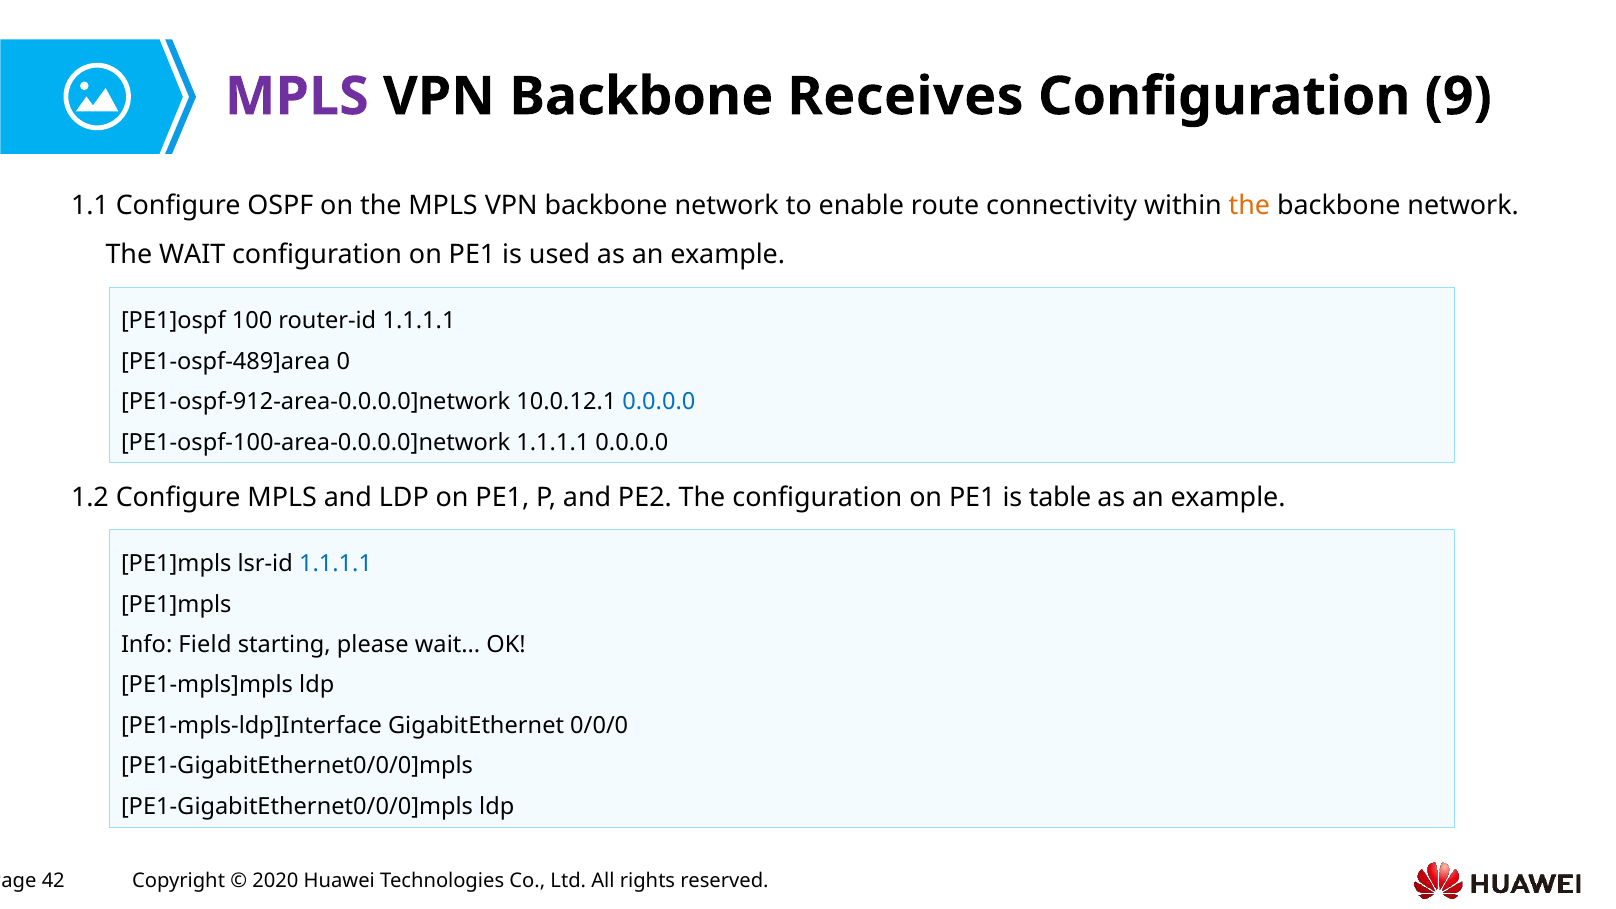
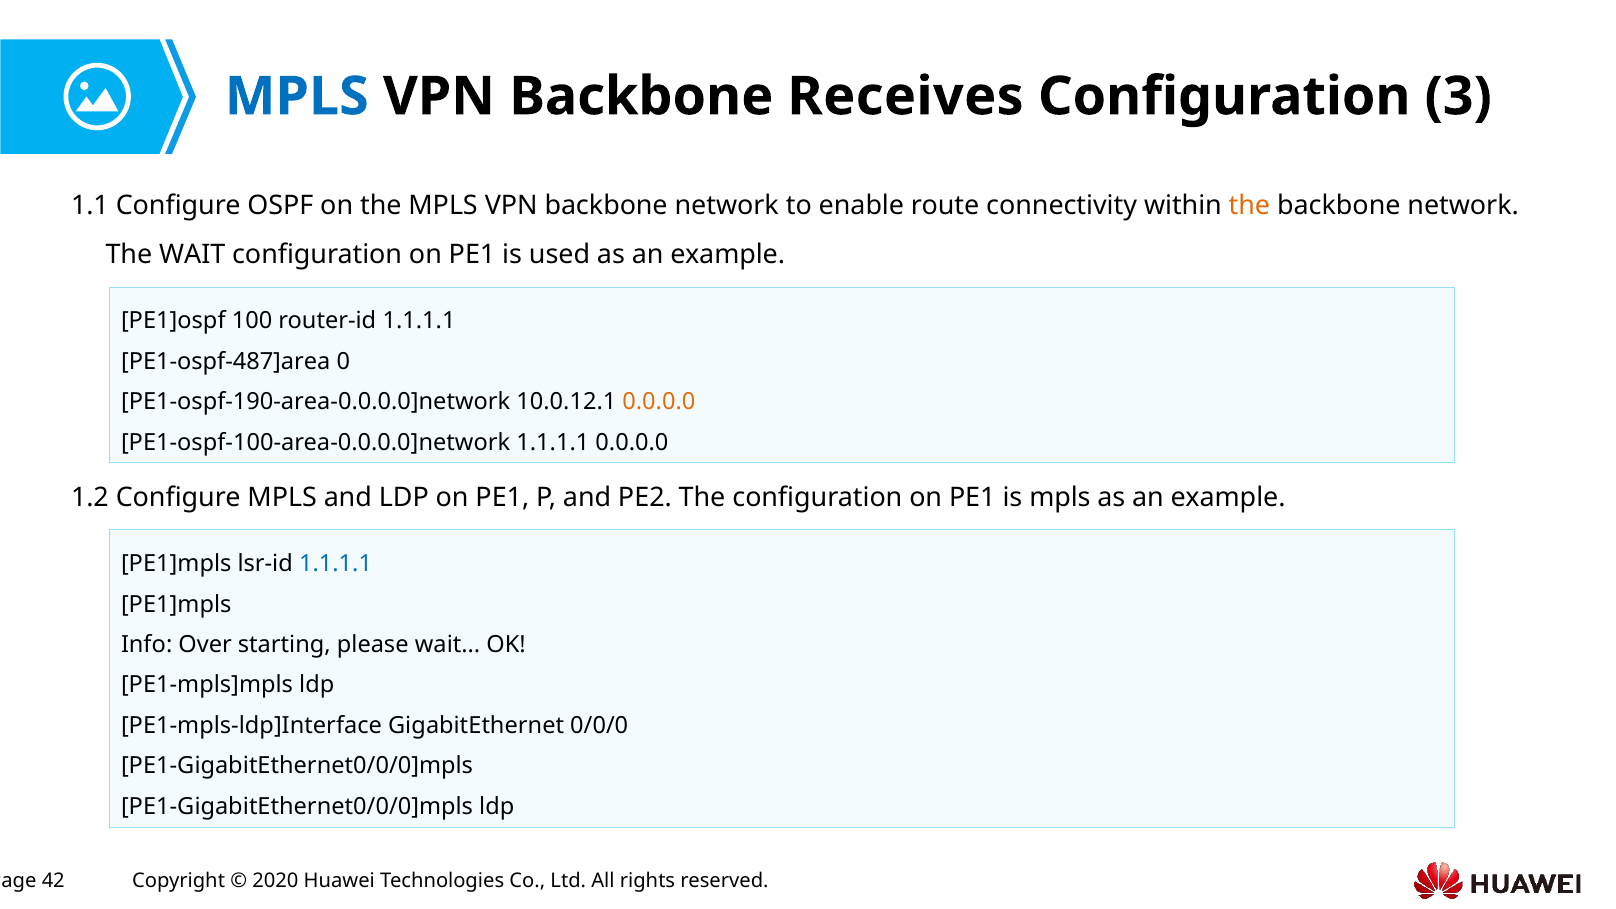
MPLS colour: purple -> blue (297, 97)
9: 9 -> 3 (1458, 97)
PE1-ospf-489]area: PE1-ospf-489]area -> PE1-ospf-487]area (226, 362)
PE1-ospf-912-area-0.0.0.0]network: PE1-ospf-912-area-0.0.0.0]network -> PE1-ospf-190-area-0.0.0.0]network (316, 402)
0.0.0.0 colour: blue -> orange (659, 402)
is table: table -> mpls (1060, 497)
Field: Field -> Over (205, 645)
